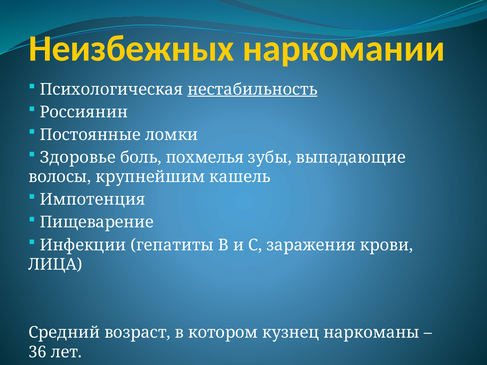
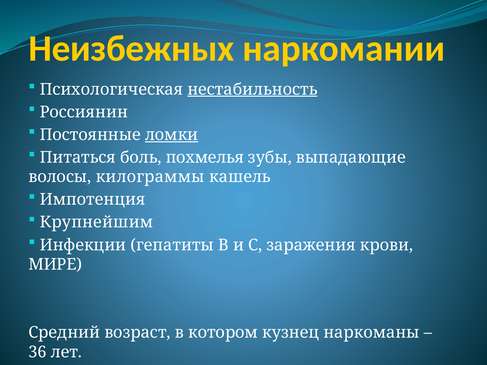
ломки underline: none -> present (172, 135)
Здоровье: Здоровье -> Питаться (78, 158)
крупнейшим: крупнейшим -> килограммы (150, 177)
Пищеварение: Пищеварение -> Крупнейшим (97, 222)
ЛИЦА: ЛИЦА -> МИРЕ (55, 265)
